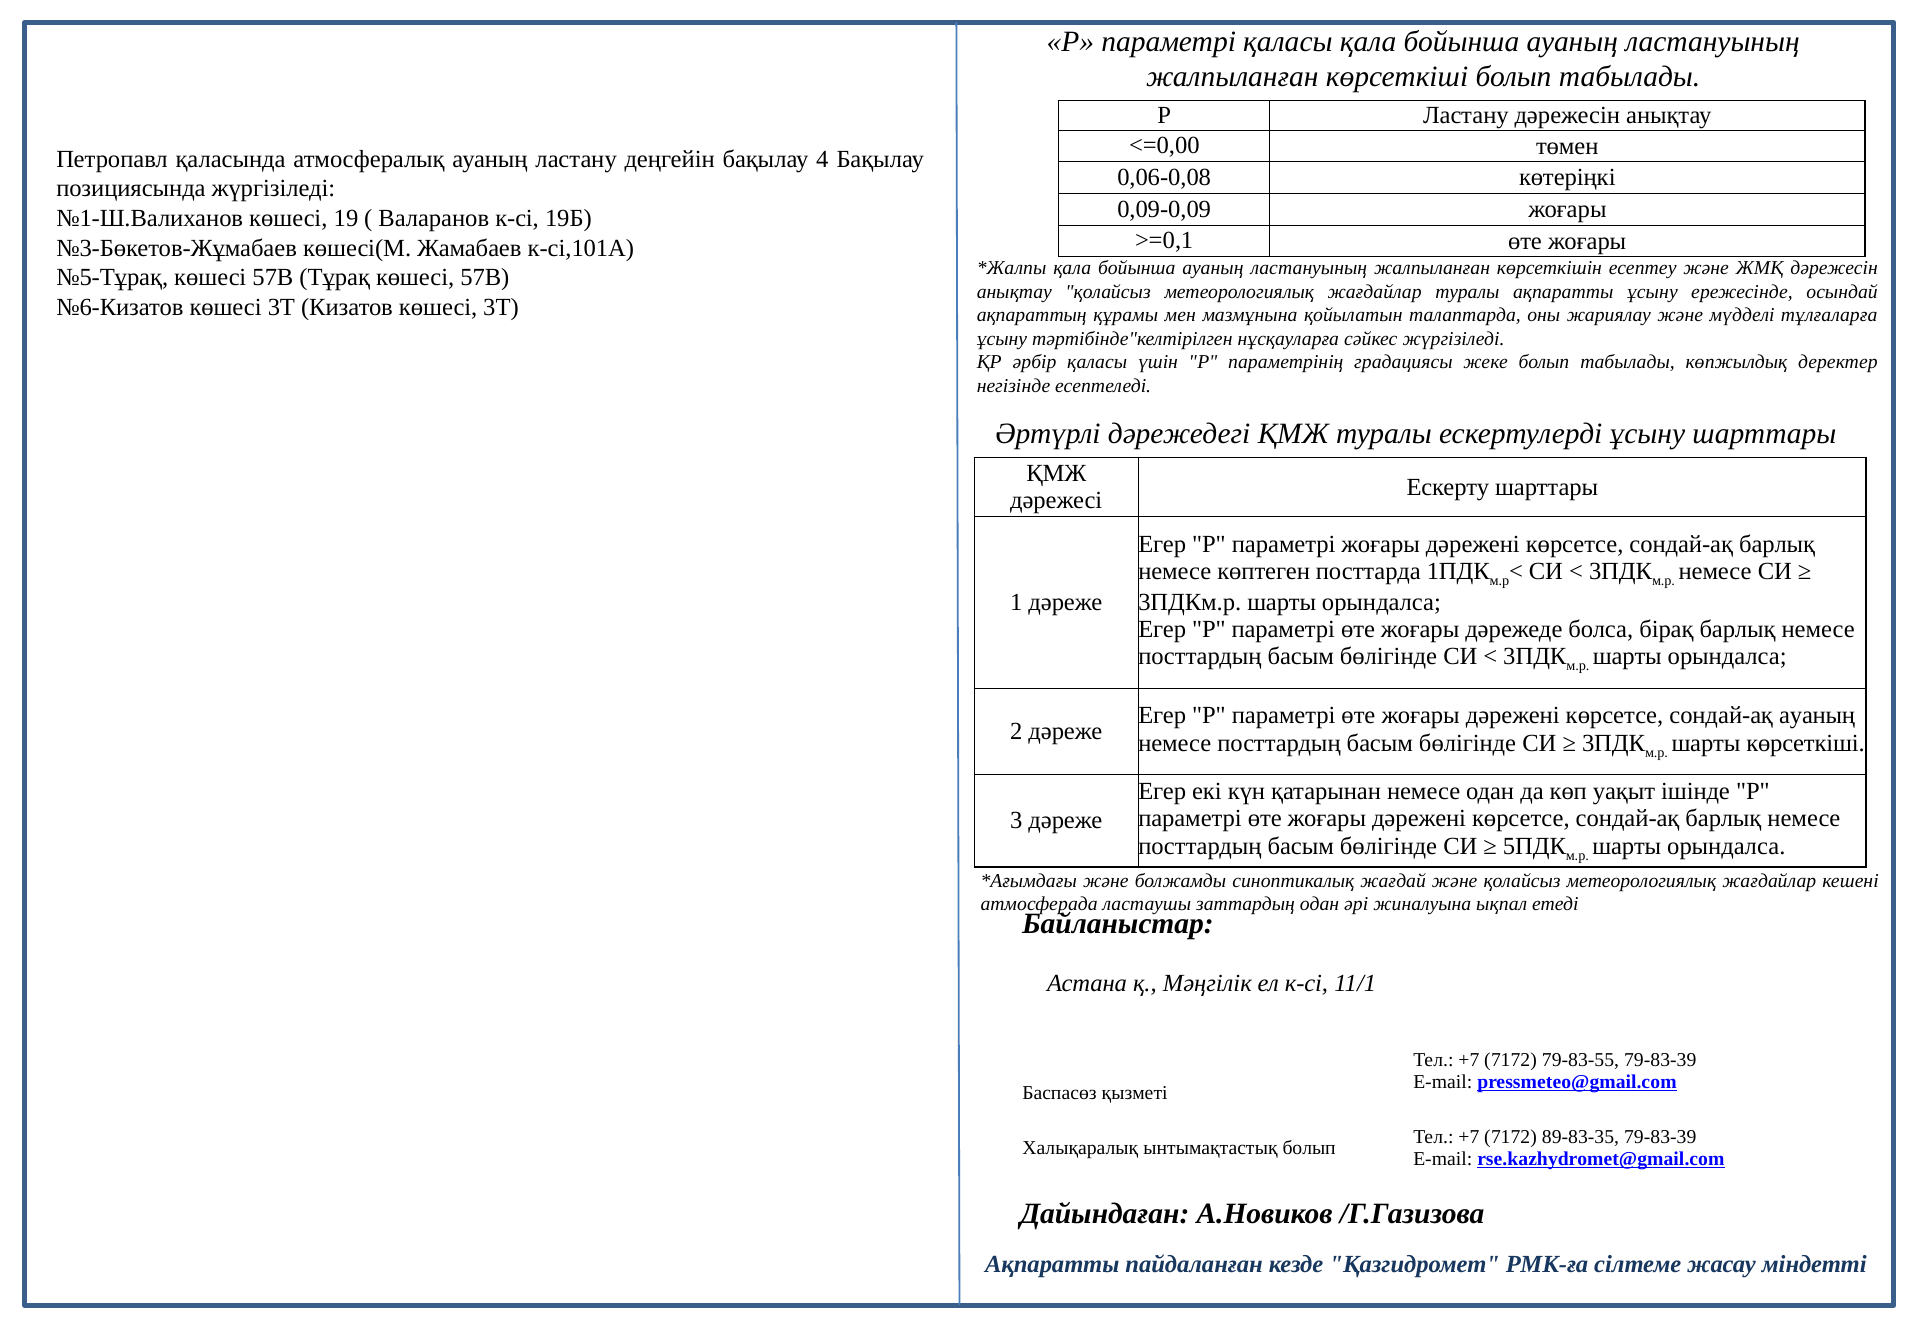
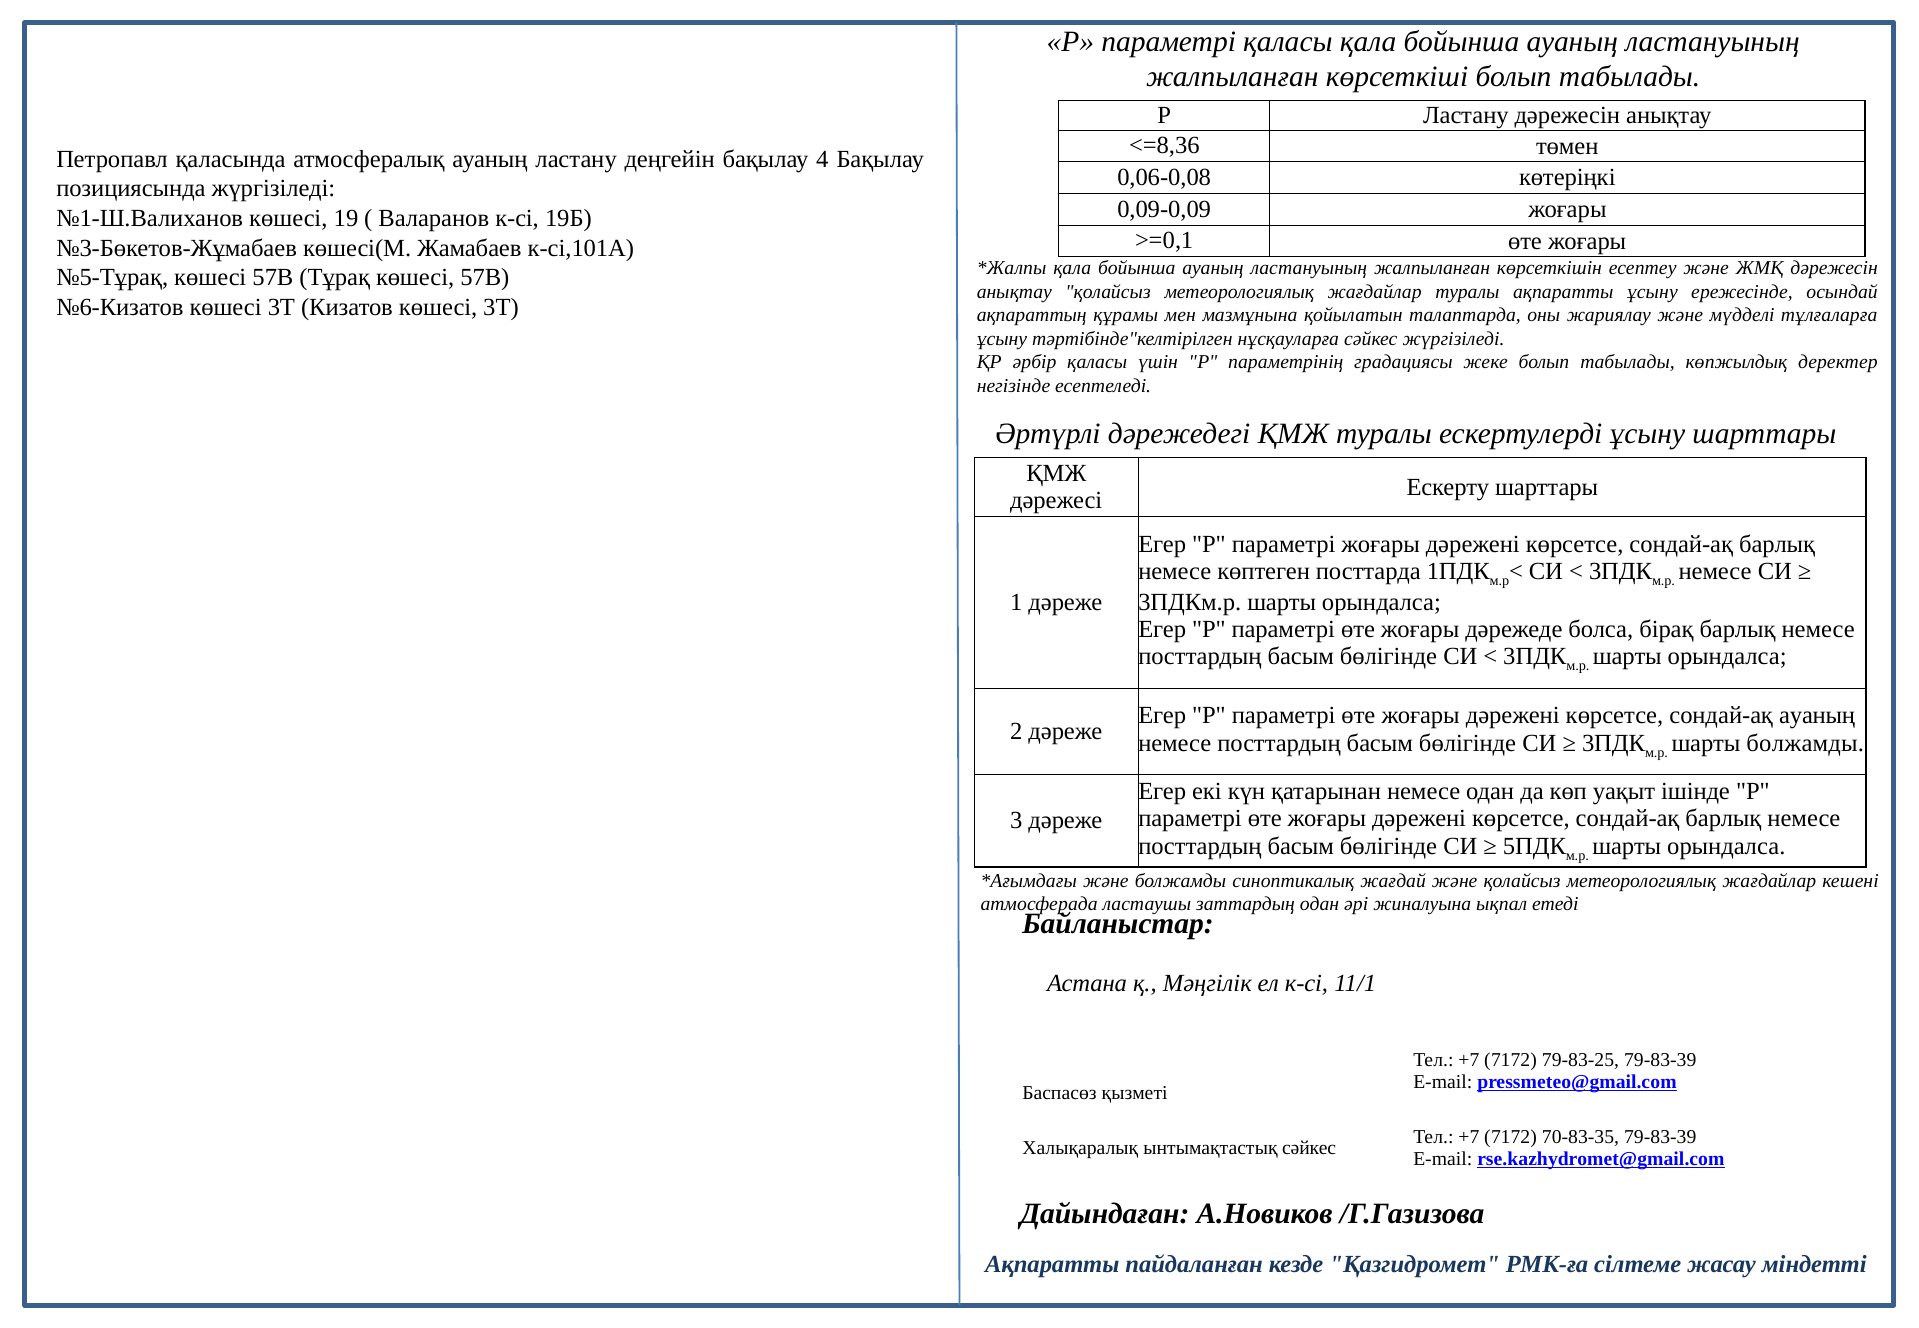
<=0,00: <=0,00 -> <=8,36 (1164, 146)
шарты көрсеткіші: көрсеткіші -> болжамды (1805, 743)
79-83-55: 79-83-55 -> 79-83-25 (1581, 1061)
89-83-35: 89-83-35 -> 70-83-35 (1581, 1137)
ынтымақтастық болып: болып -> сәйкес (1309, 1148)
